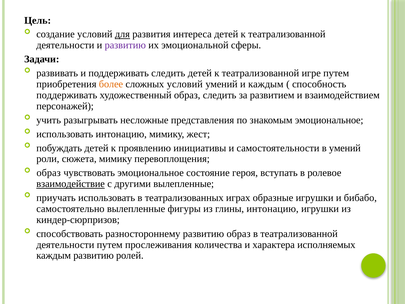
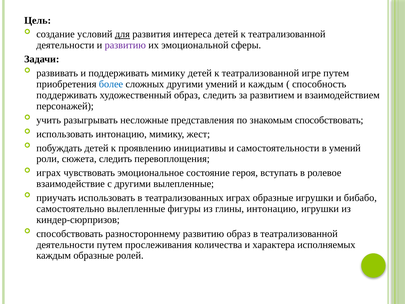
поддерживать следить: следить -> мимику (168, 73)
более colour: orange -> blue (111, 84)
сложных условий: условий -> другими (185, 84)
знакомым эмоциональное: эмоциональное -> способствовать (329, 120)
сюжета мимику: мимику -> следить (116, 159)
образ: образ -> играх (49, 173)
взаимодействие underline: present -> none (71, 184)
каждым развитию: развитию -> образные (94, 255)
